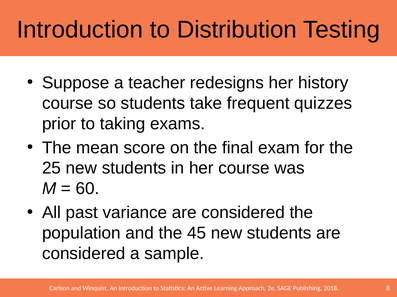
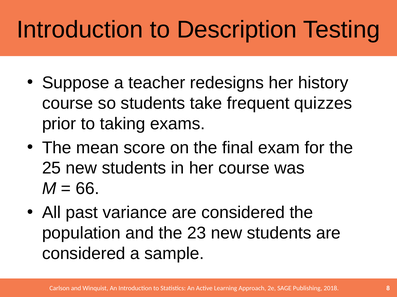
Distribution: Distribution -> Description (237, 30)
60: 60 -> 66 (87, 189)
45: 45 -> 23 (197, 234)
